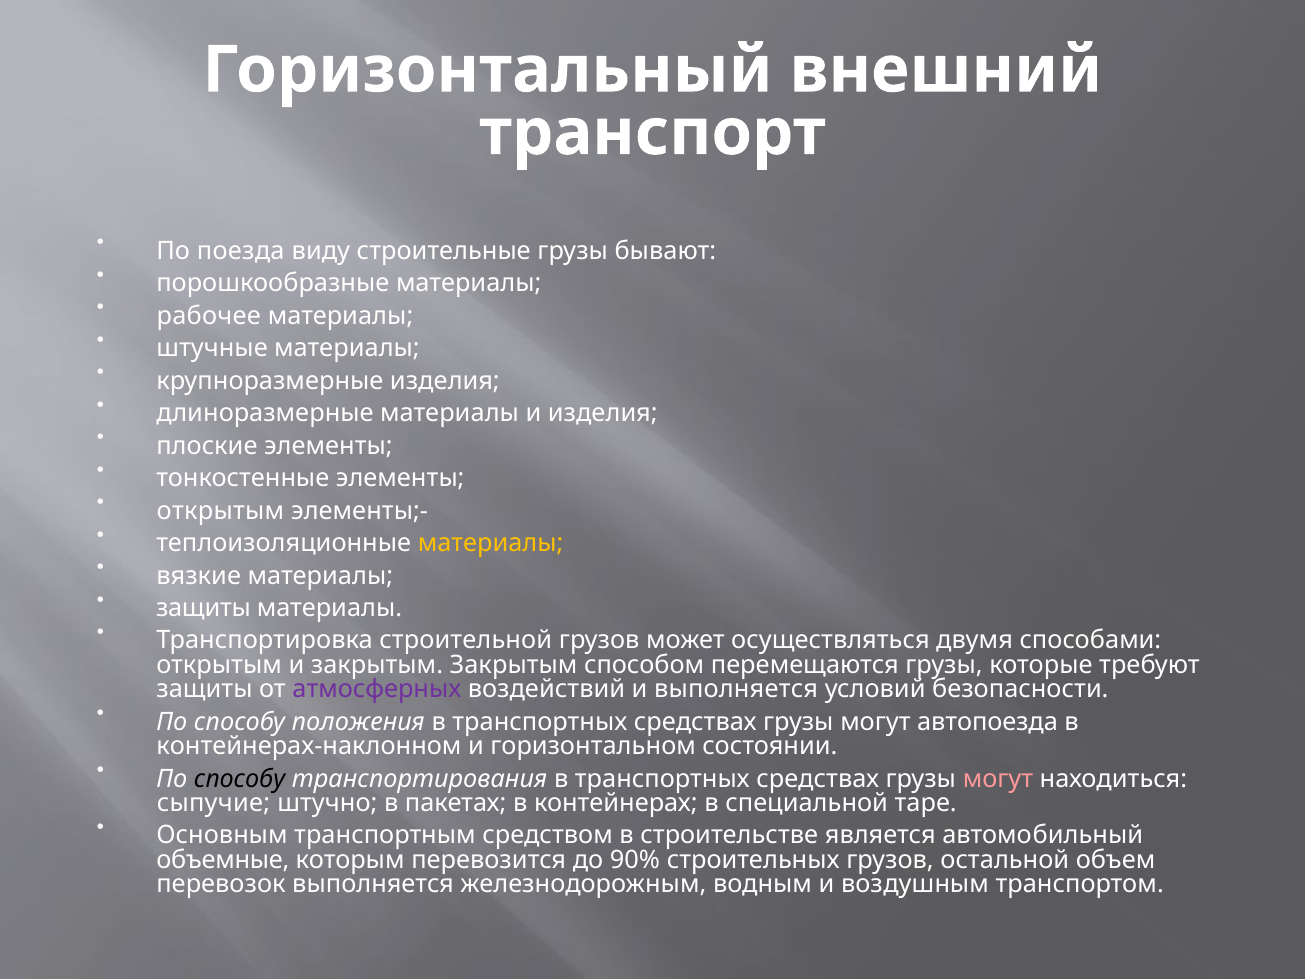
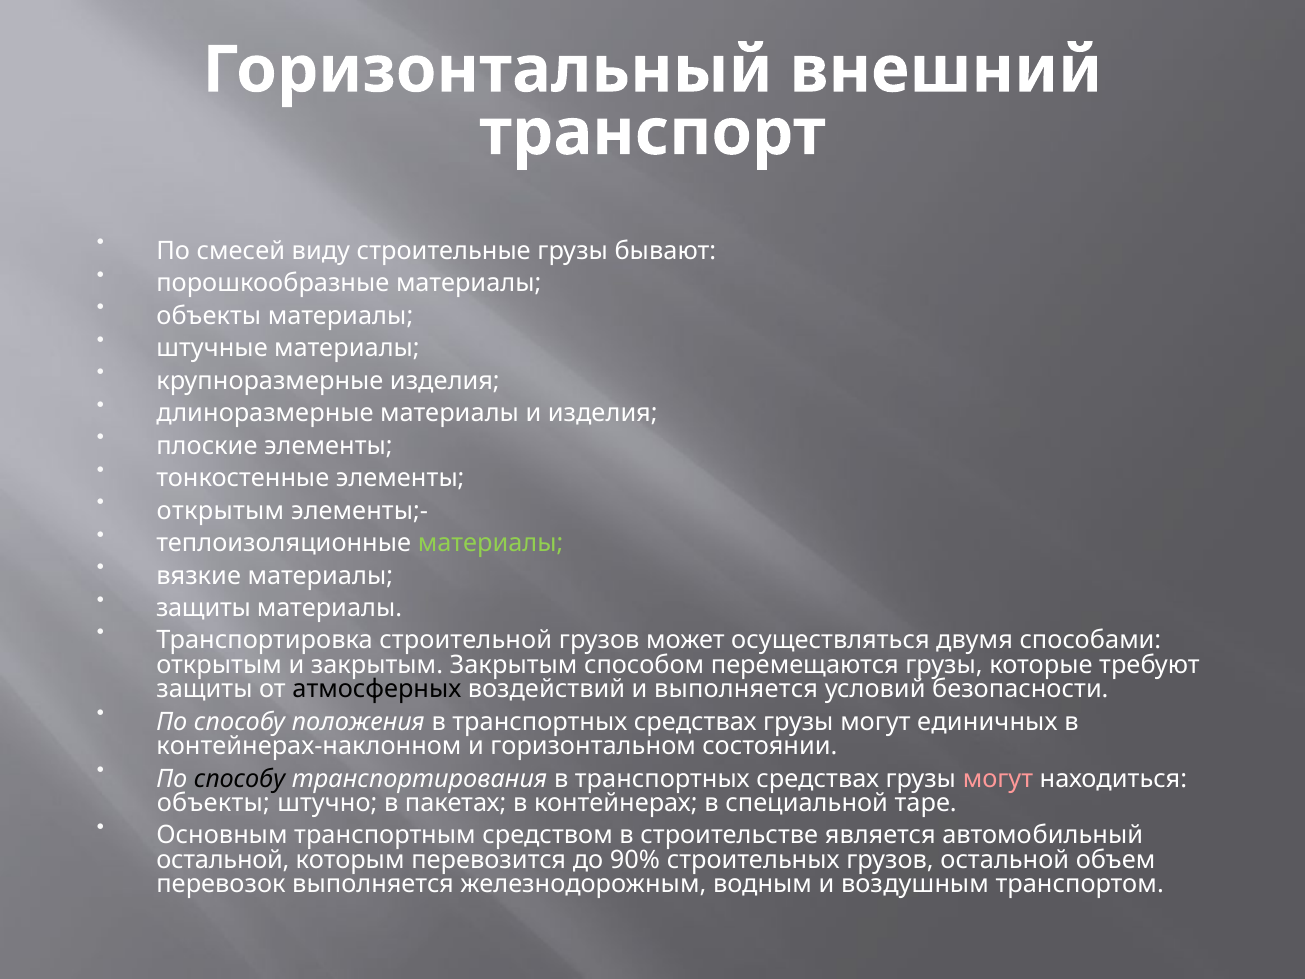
поезда: поезда -> смесей (241, 251)
рабочее: рабочее -> объекты (209, 316)
материалы colour: yellow -> light green (491, 543)
атмосферных colour: purple -> black (377, 689)
автопоезда: автопоезда -> единичных (987, 722)
сыпучие: сыпучие -> объекты (213, 803)
объемные: объемные -> остальной (223, 860)
